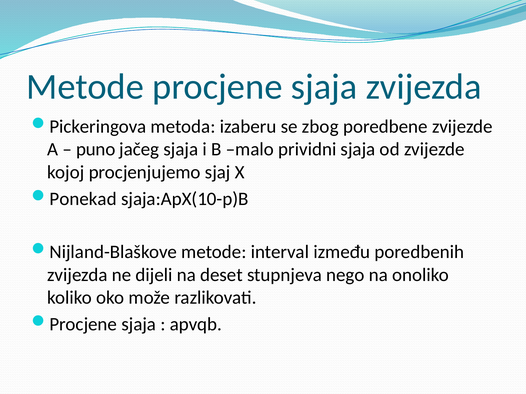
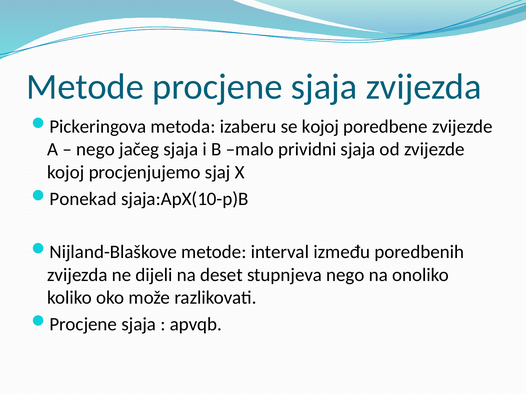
se zbog: zbog -> kojoj (320, 127)
puno: puno -> nego (96, 150)
